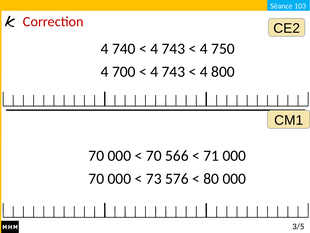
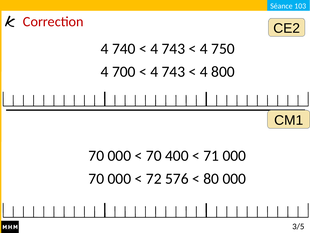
566: 566 -> 400 (177, 156)
73: 73 -> 72 (154, 178)
